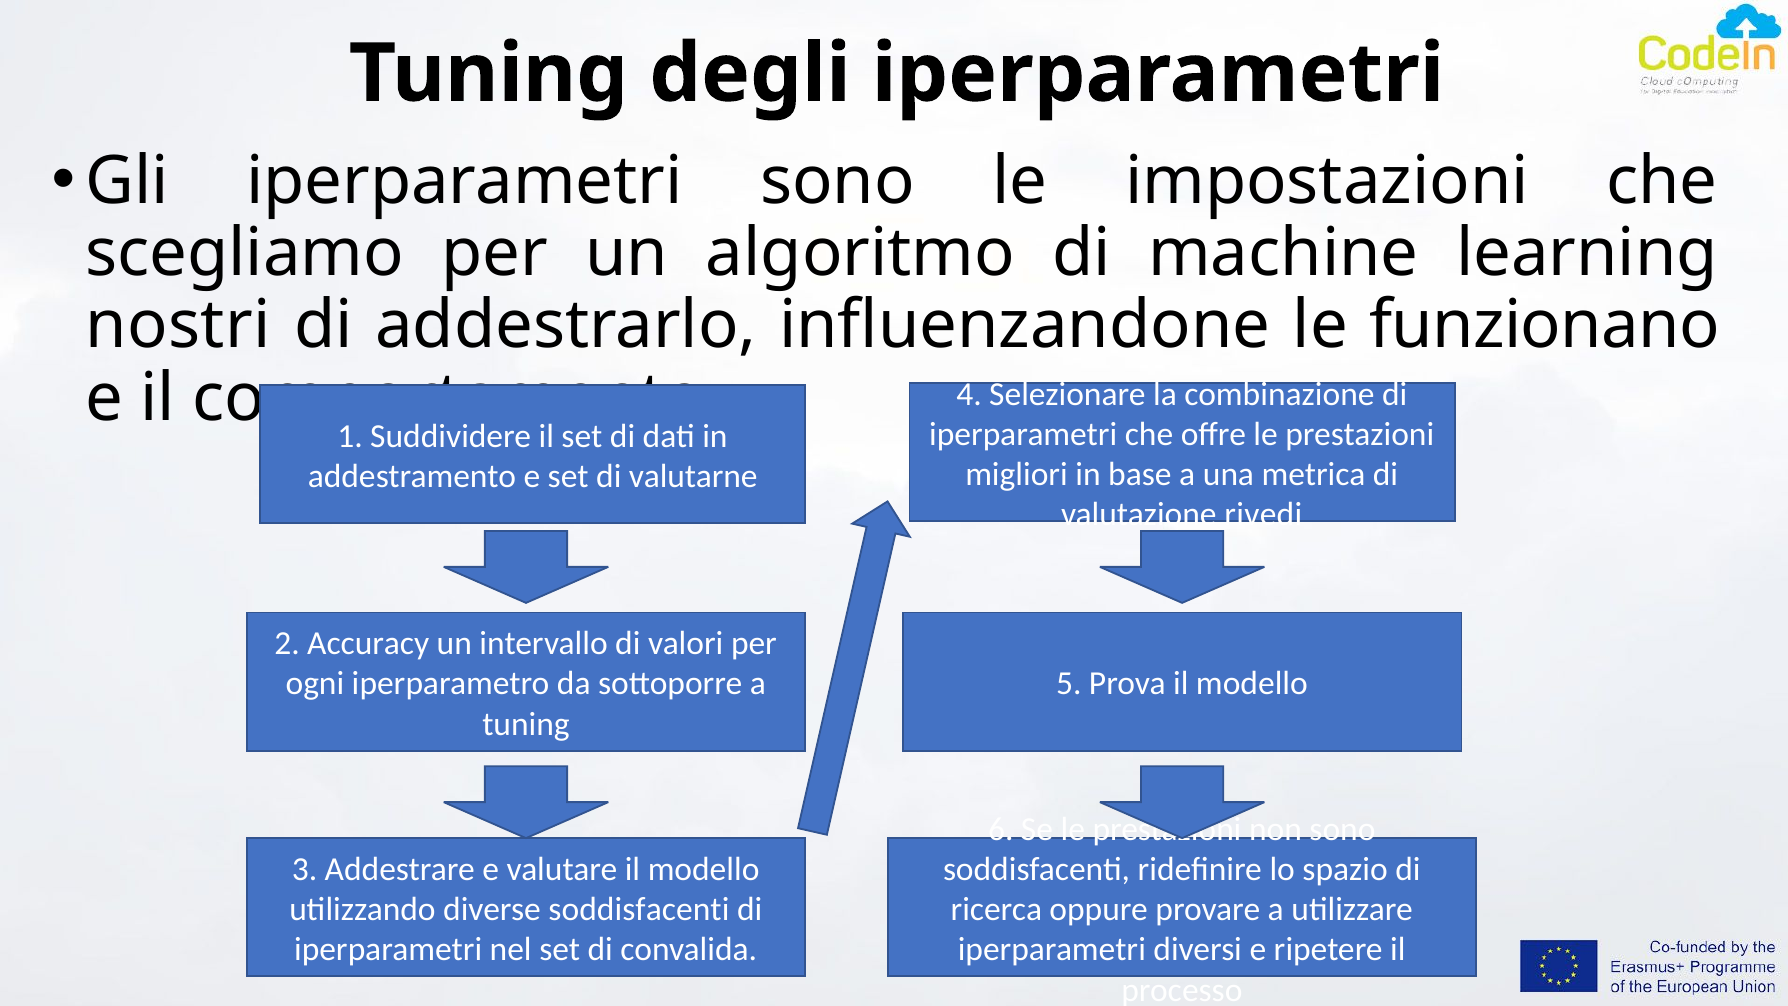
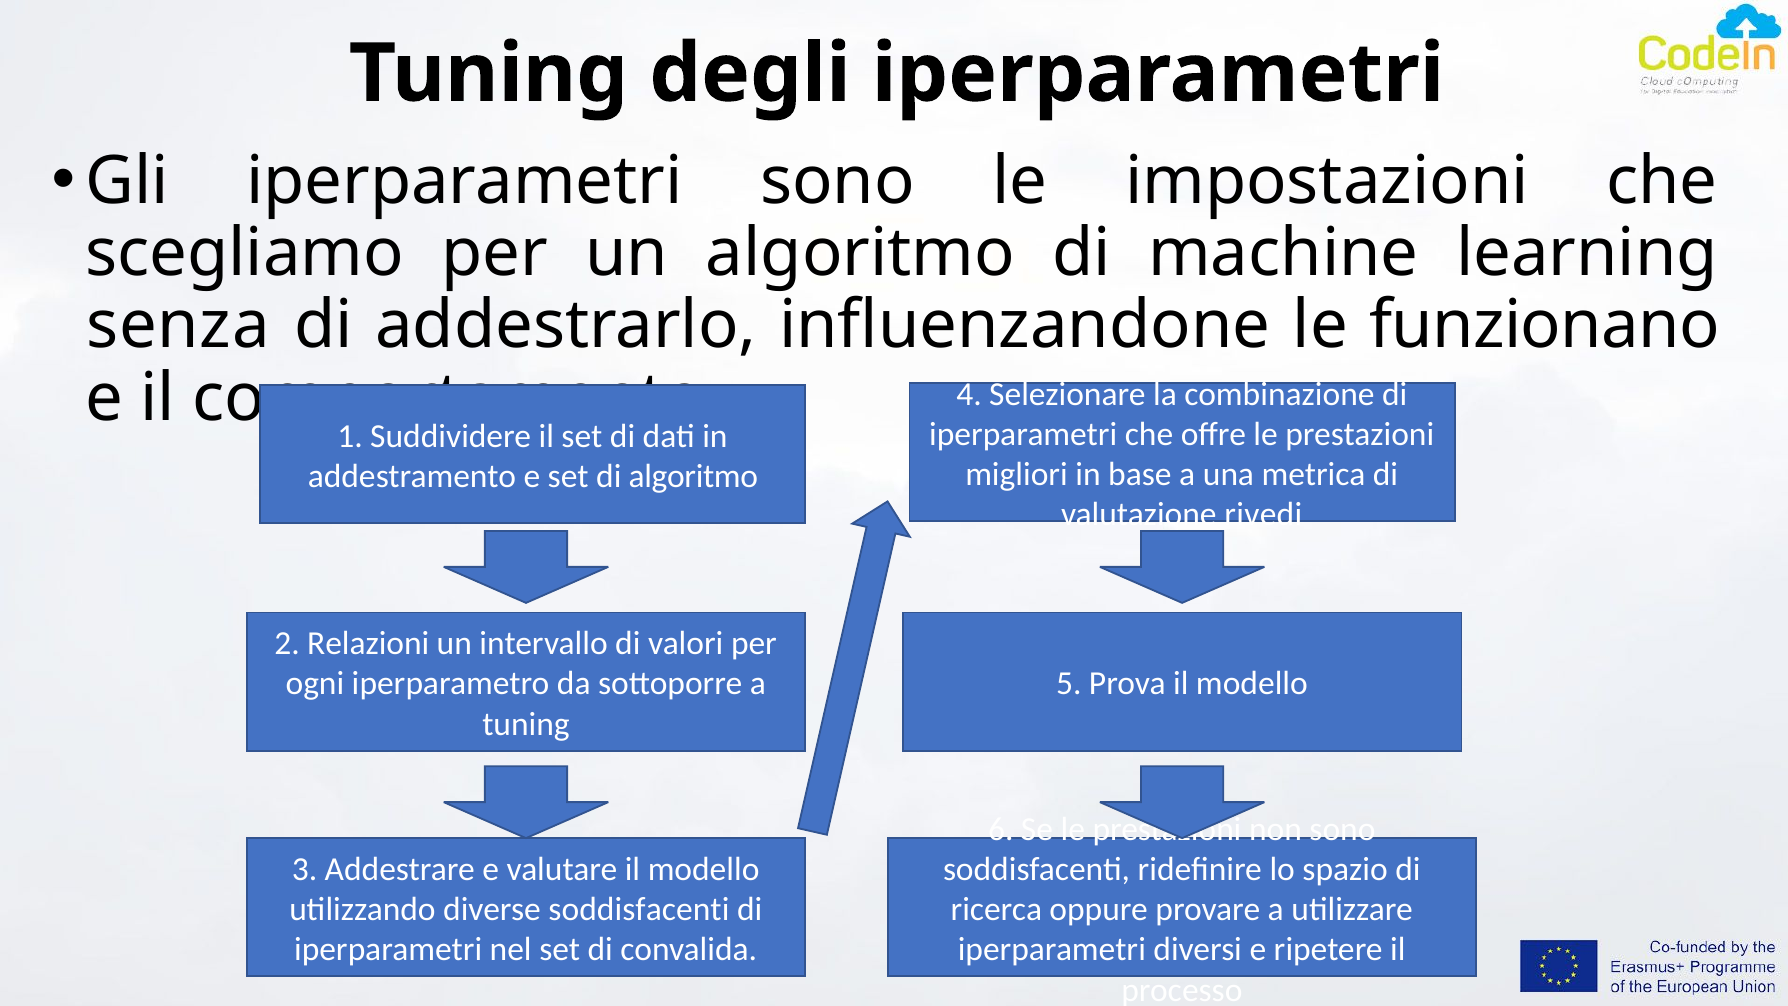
nostri: nostri -> senza (178, 326)
di valutarne: valutarne -> algoritmo (693, 476)
Accuracy: Accuracy -> Relazioni (368, 643)
